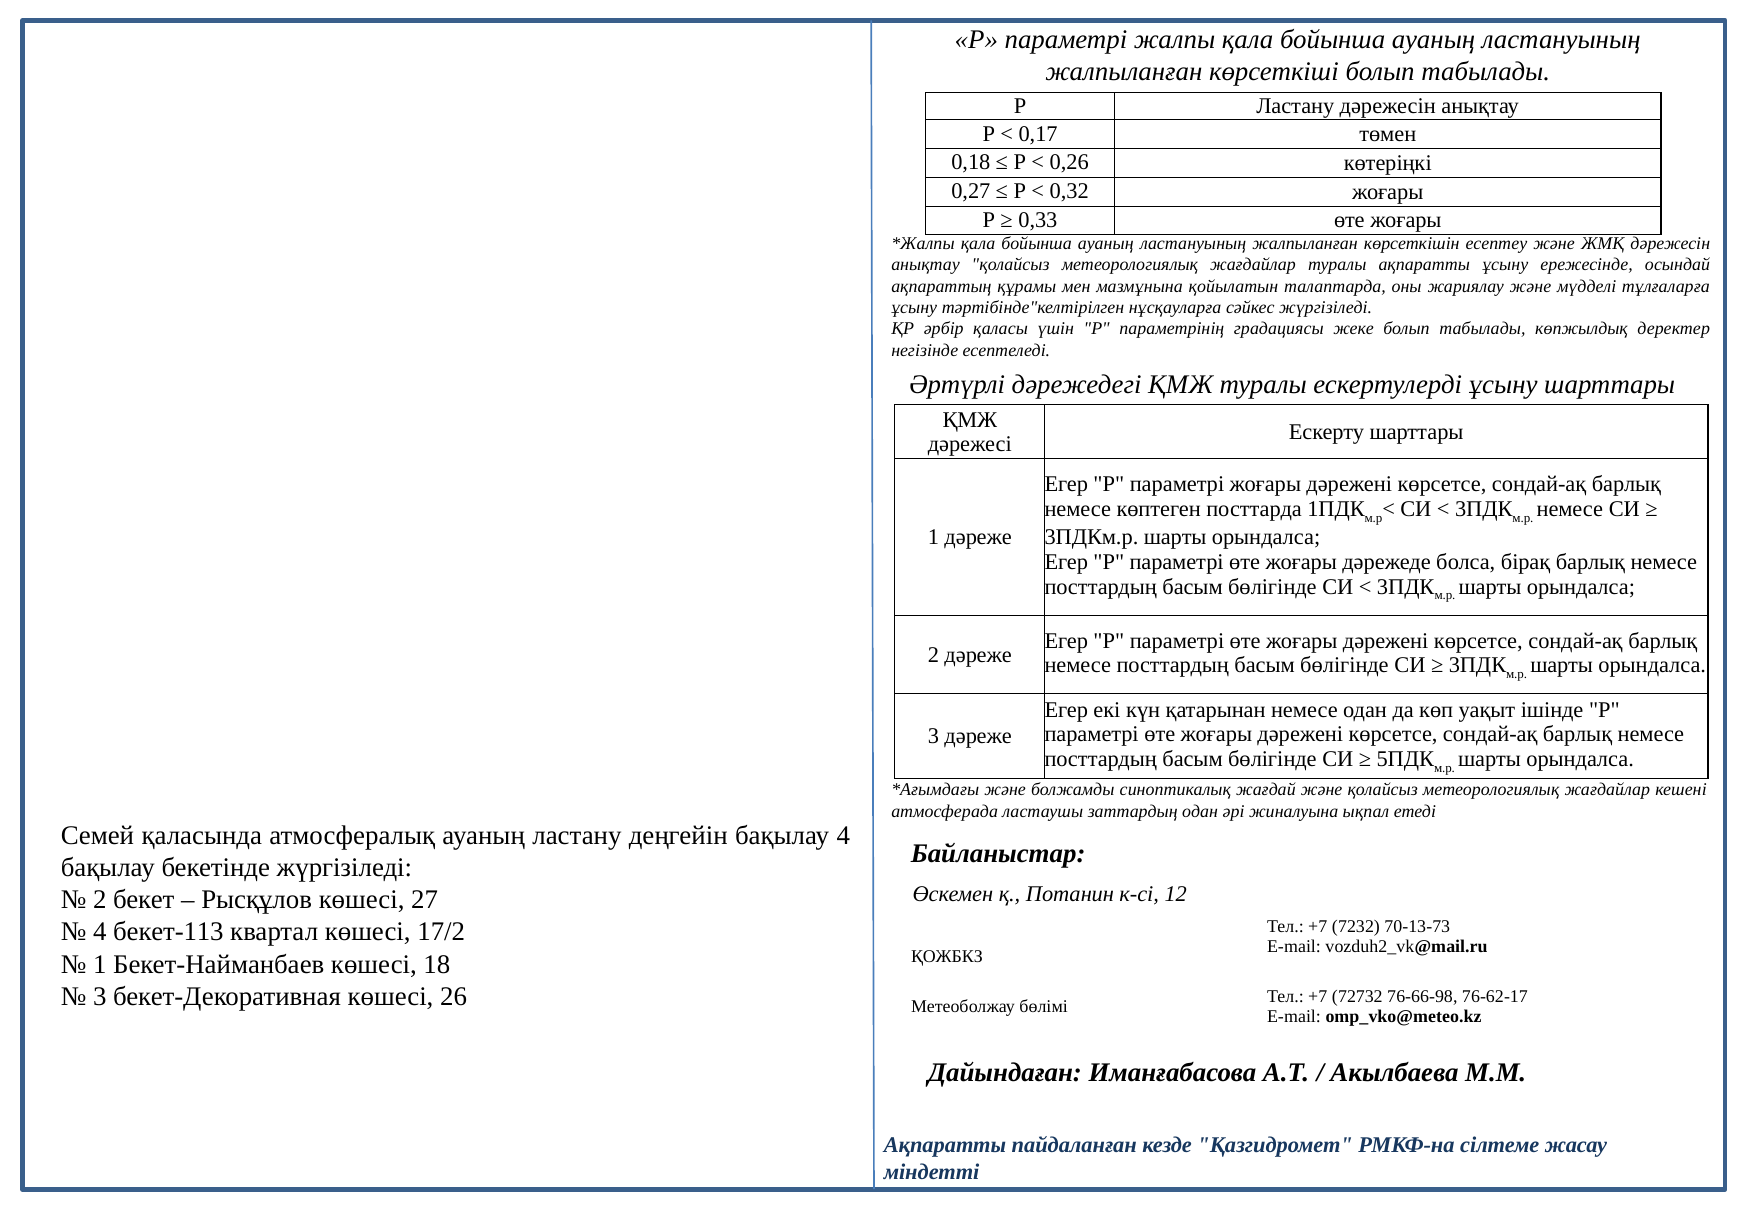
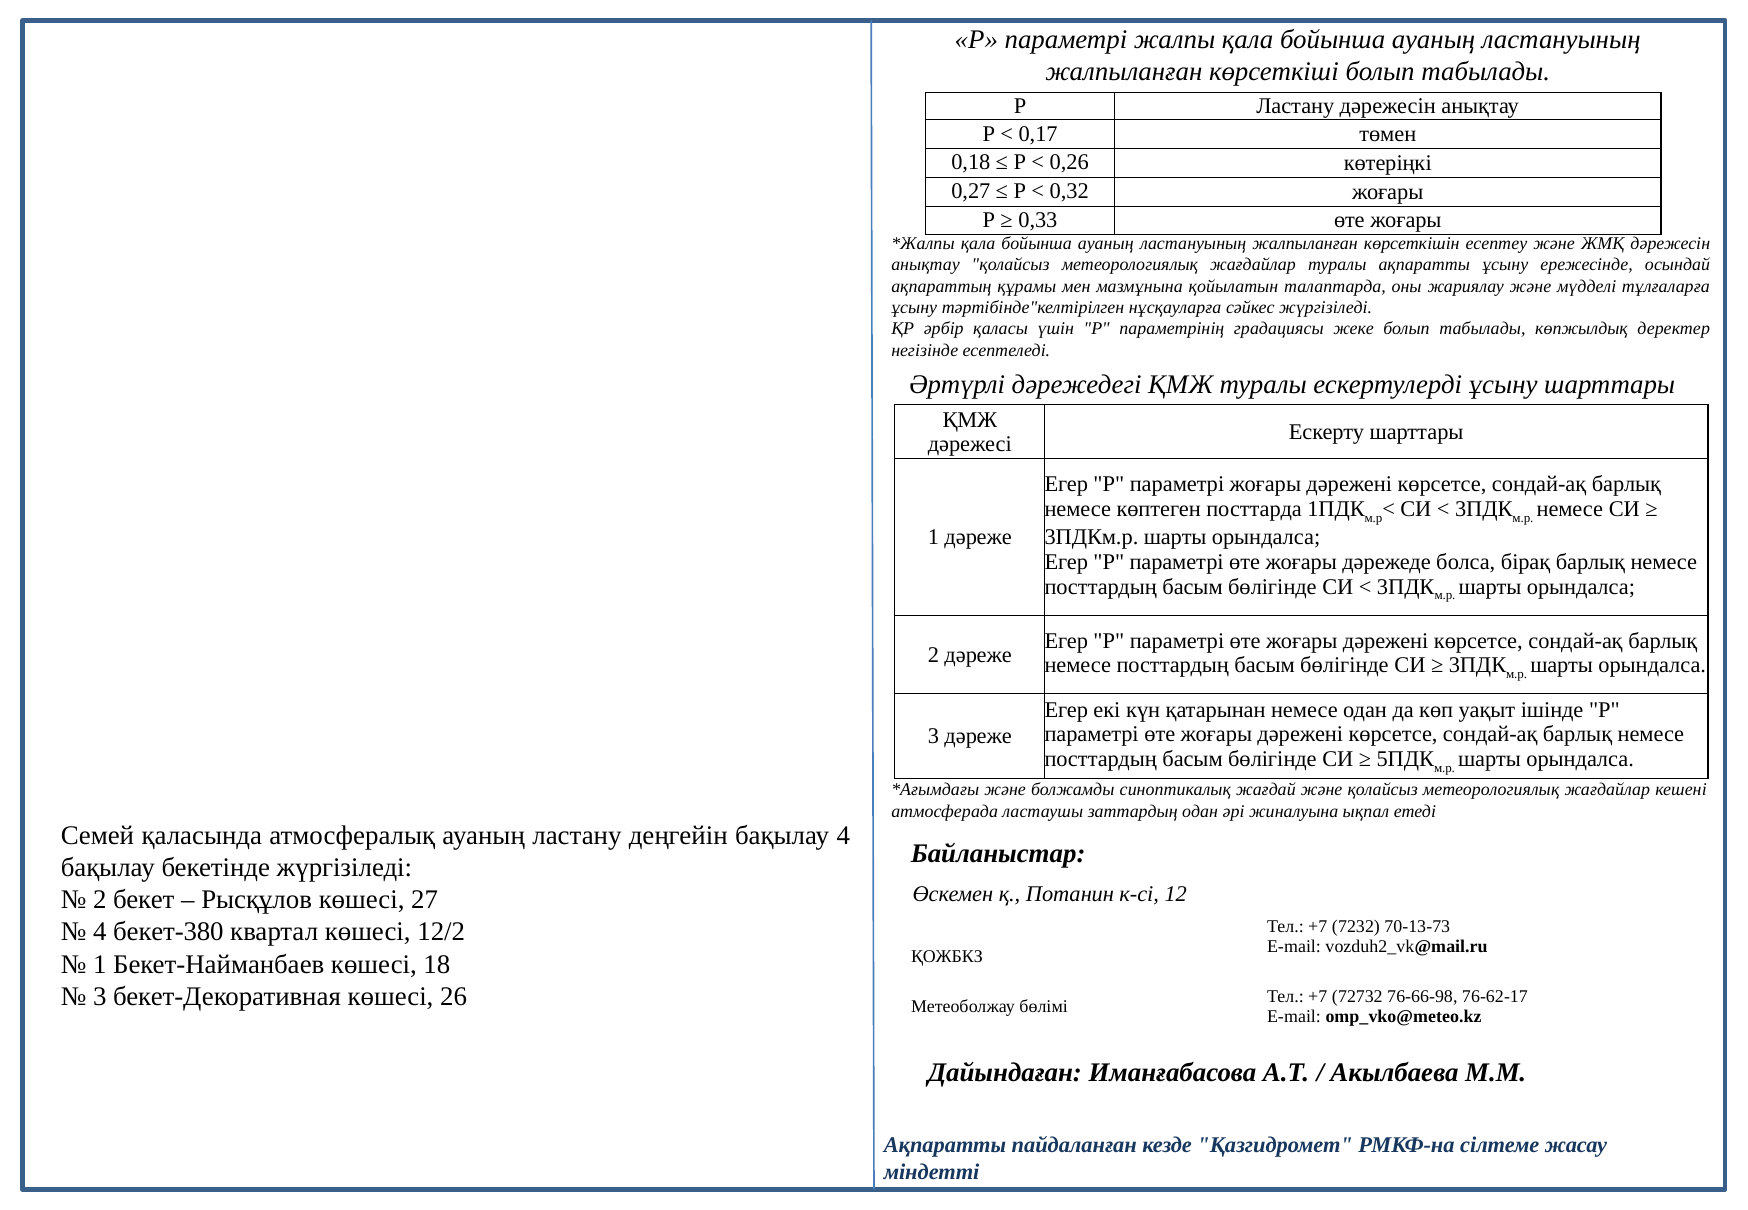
бекет-113: бекет-113 -> бекет-380 (168, 932)
17/2: 17/2 -> 12/2 (441, 932)
